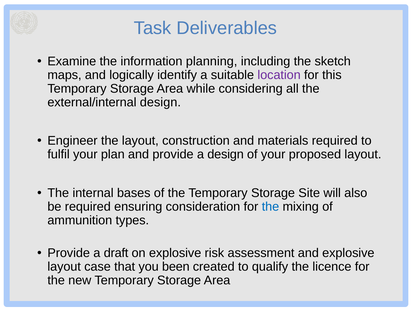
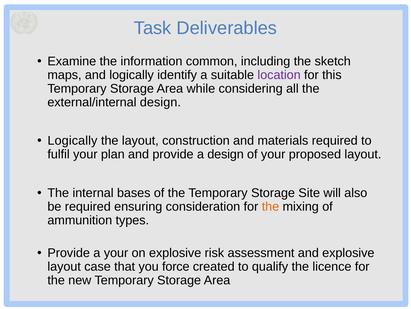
planning: planning -> common (212, 61)
Engineer: Engineer -> Logically (72, 140)
the colour: blue -> orange (270, 206)
a draft: draft -> your (116, 252)
been: been -> force (176, 266)
